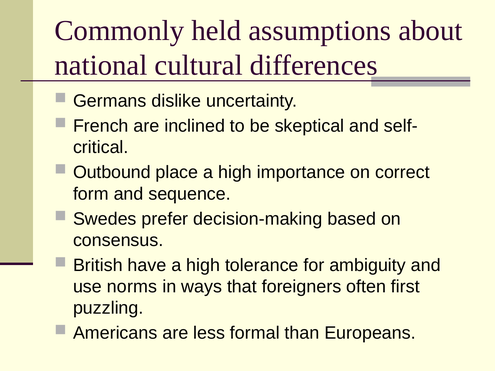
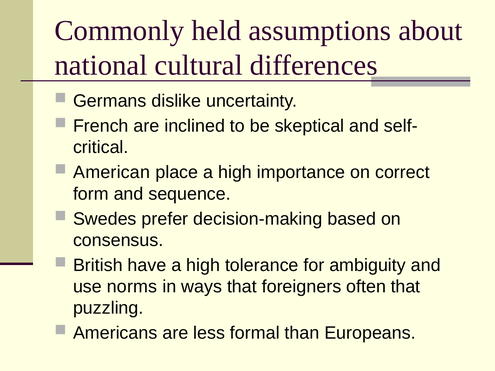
Outbound: Outbound -> American (112, 173)
often first: first -> that (405, 287)
